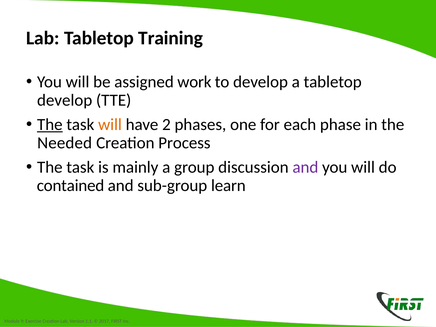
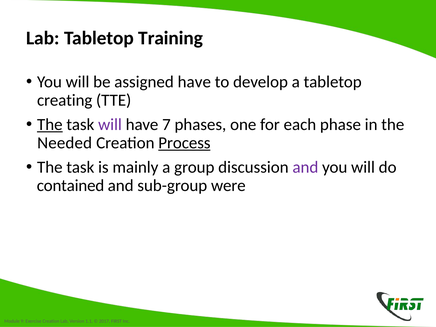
assigned work: work -> have (194, 82)
develop: develop -> creating (65, 100)
will colour: orange -> purple (110, 124)
2: 2 -> 7 (166, 124)
Process underline: none -> present (184, 143)
learn: learn -> were (228, 185)
